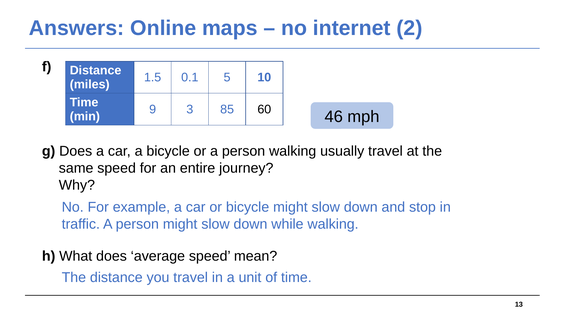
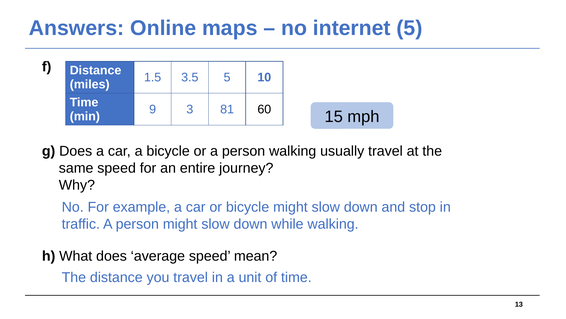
internet 2: 2 -> 5 (409, 28)
0.1: 0.1 -> 3.5 (190, 77)
85: 85 -> 81 (227, 109)
46: 46 -> 15 (334, 116)
